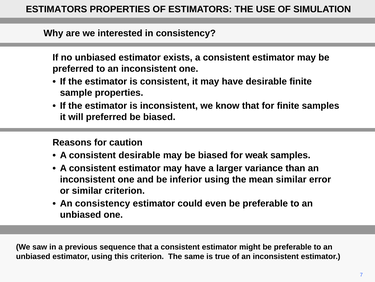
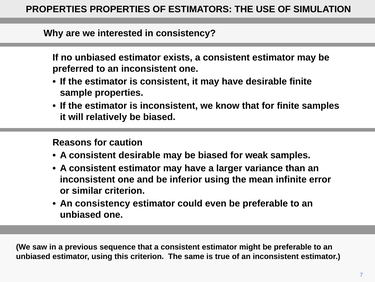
ESTIMATORS: ESTIMATORS -> PROPERTIES (56, 9)
will preferred: preferred -> relatively (106, 117)
mean similar: similar -> infinite (291, 179)
